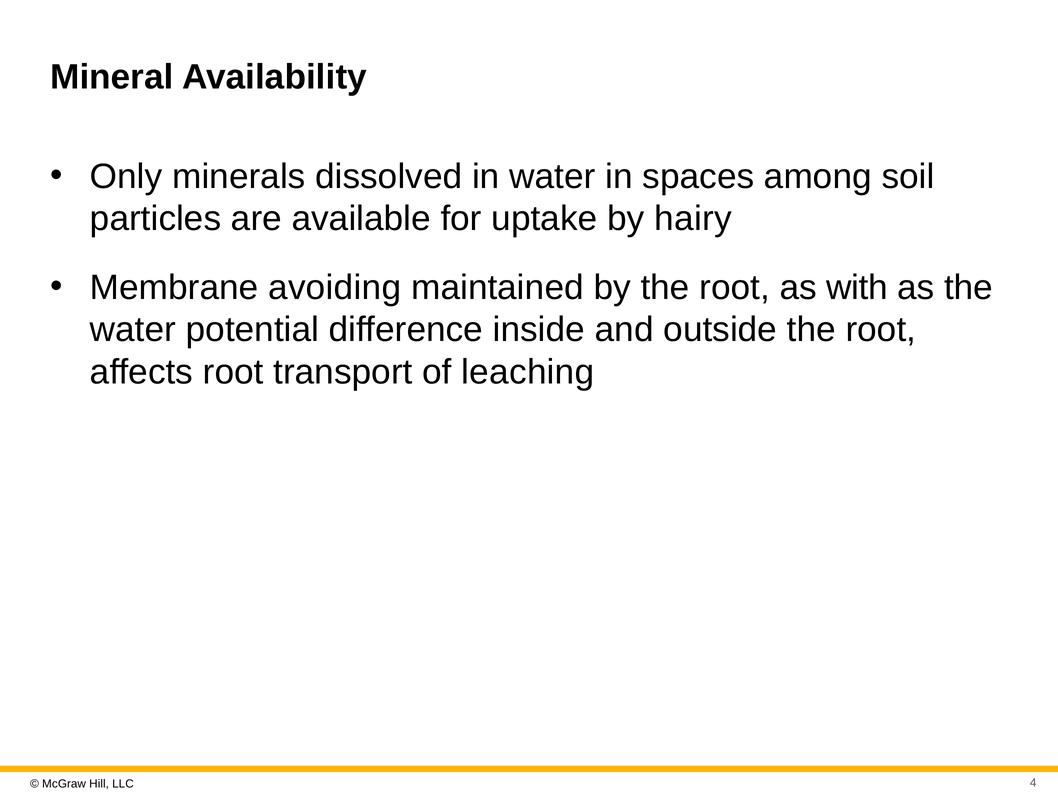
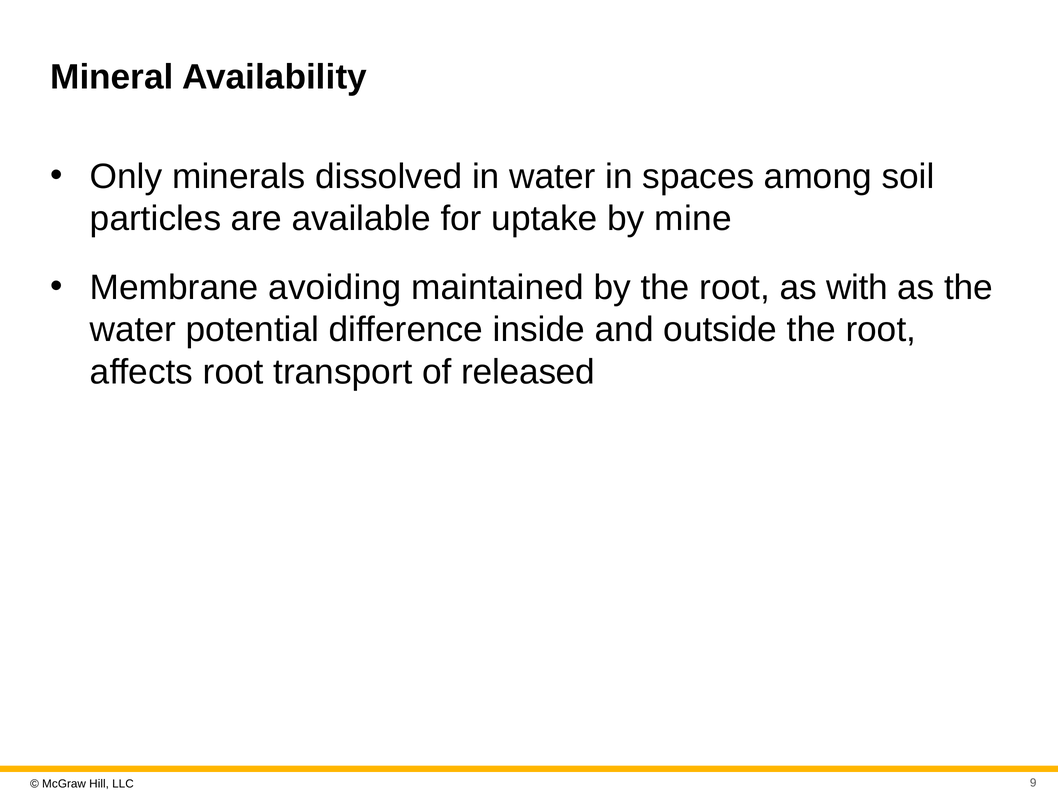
hairy: hairy -> mine (693, 219)
leaching: leaching -> released (528, 372)
4: 4 -> 9 (1033, 784)
